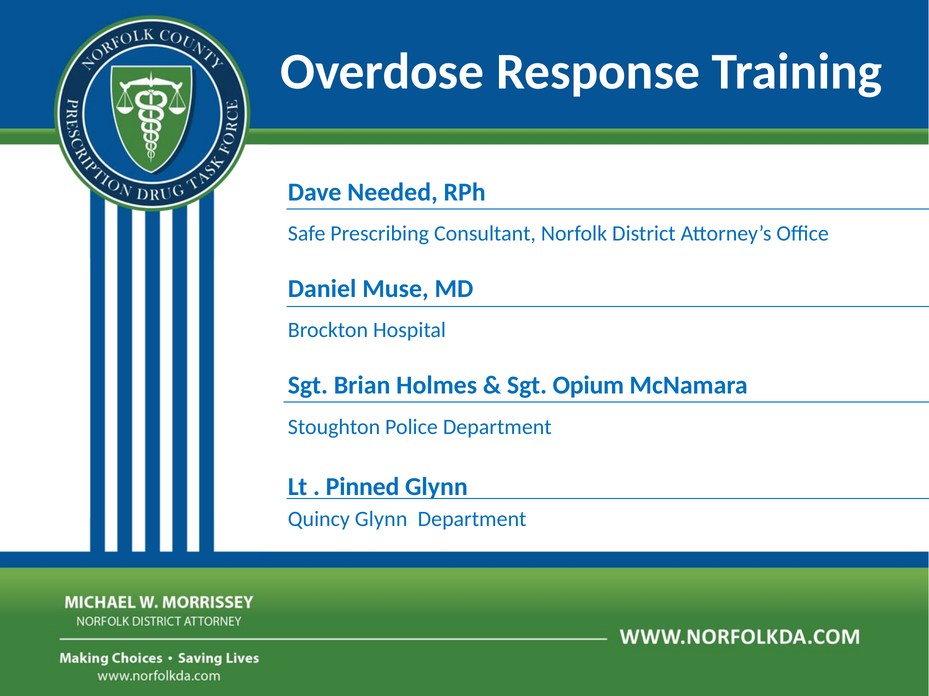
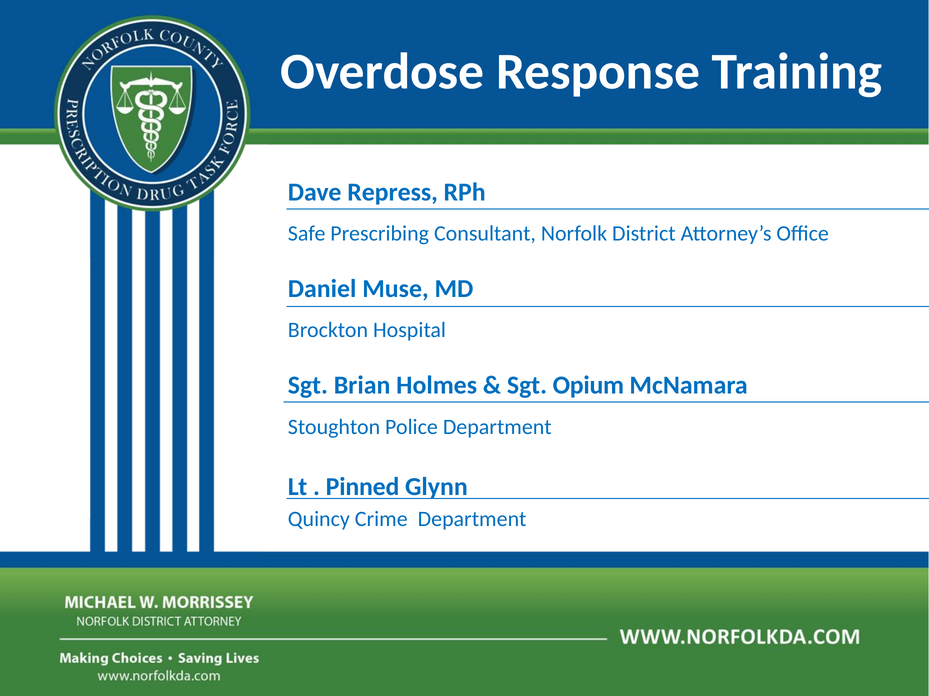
Needed: Needed -> Repress (393, 192)
Quincy Glynn: Glynn -> Crime (381, 519)
